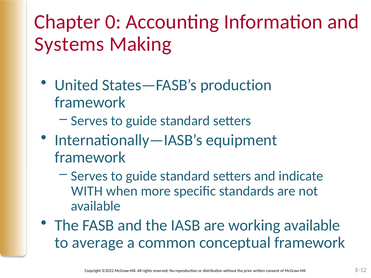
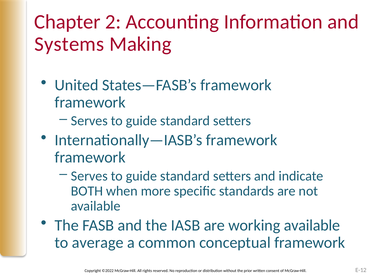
0: 0 -> 2 (113, 22)
States—FASB’s production: production -> framework (236, 85)
Internationally—IASB’s equipment: equipment -> framework (242, 140)
WITH: WITH -> BOTH (87, 191)
